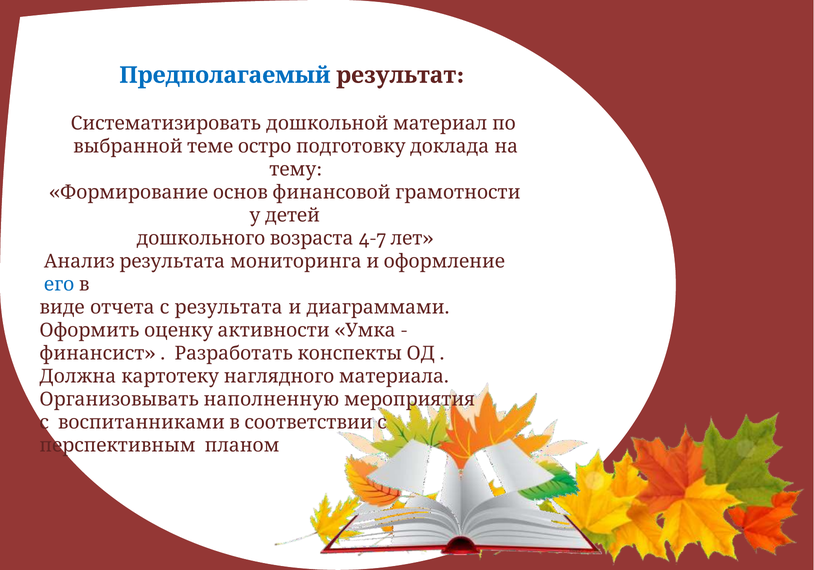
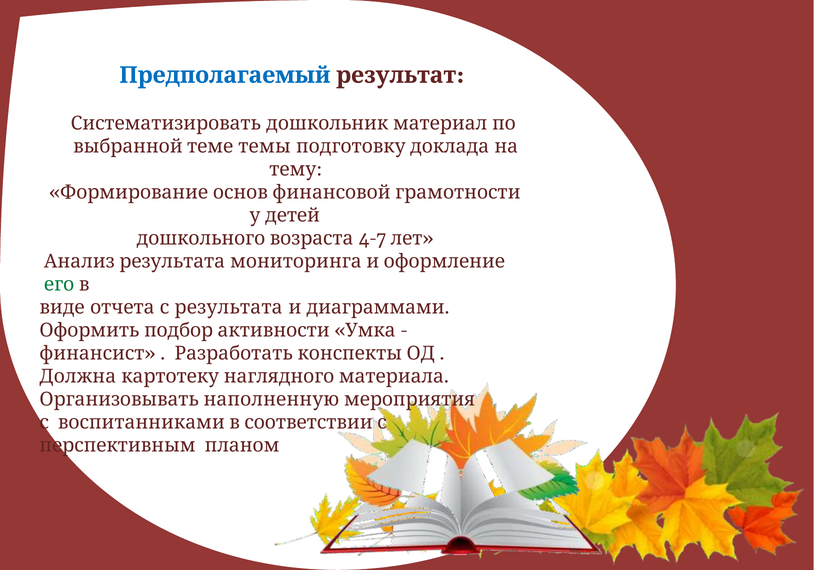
дошкольной: дошкольной -> дошкольник (327, 123)
остро: остро -> темы (264, 146)
его colour: blue -> green (59, 284)
оценку: оценку -> подбор (179, 330)
